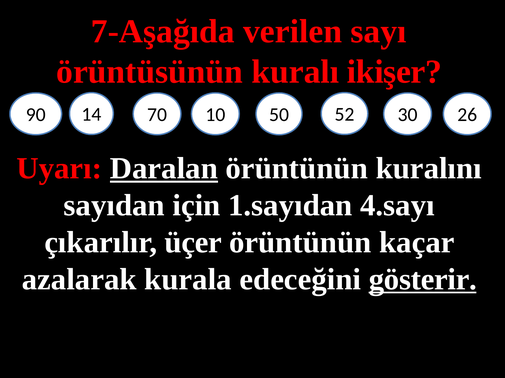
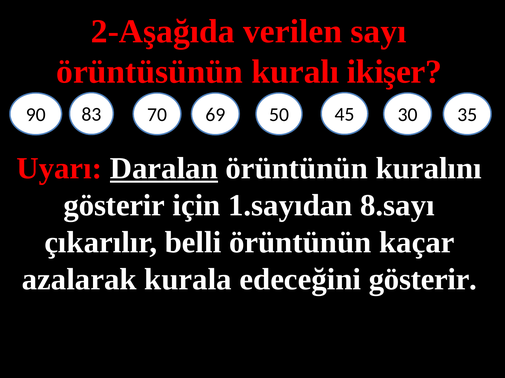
7-Aşağıda: 7-Aşağıda -> 2-Aşağıda (163, 31)
14: 14 -> 83 (91, 115)
10: 10 -> 69 (215, 115)
52: 52 -> 45 (344, 115)
26: 26 -> 35 (467, 115)
sayıdan: sayıdan -> gösterir (114, 206)
4.sayı: 4.sayı -> 8.sayı (397, 206)
üçer: üçer -> belli (193, 243)
gösterir underline: present -> none (423, 280)
